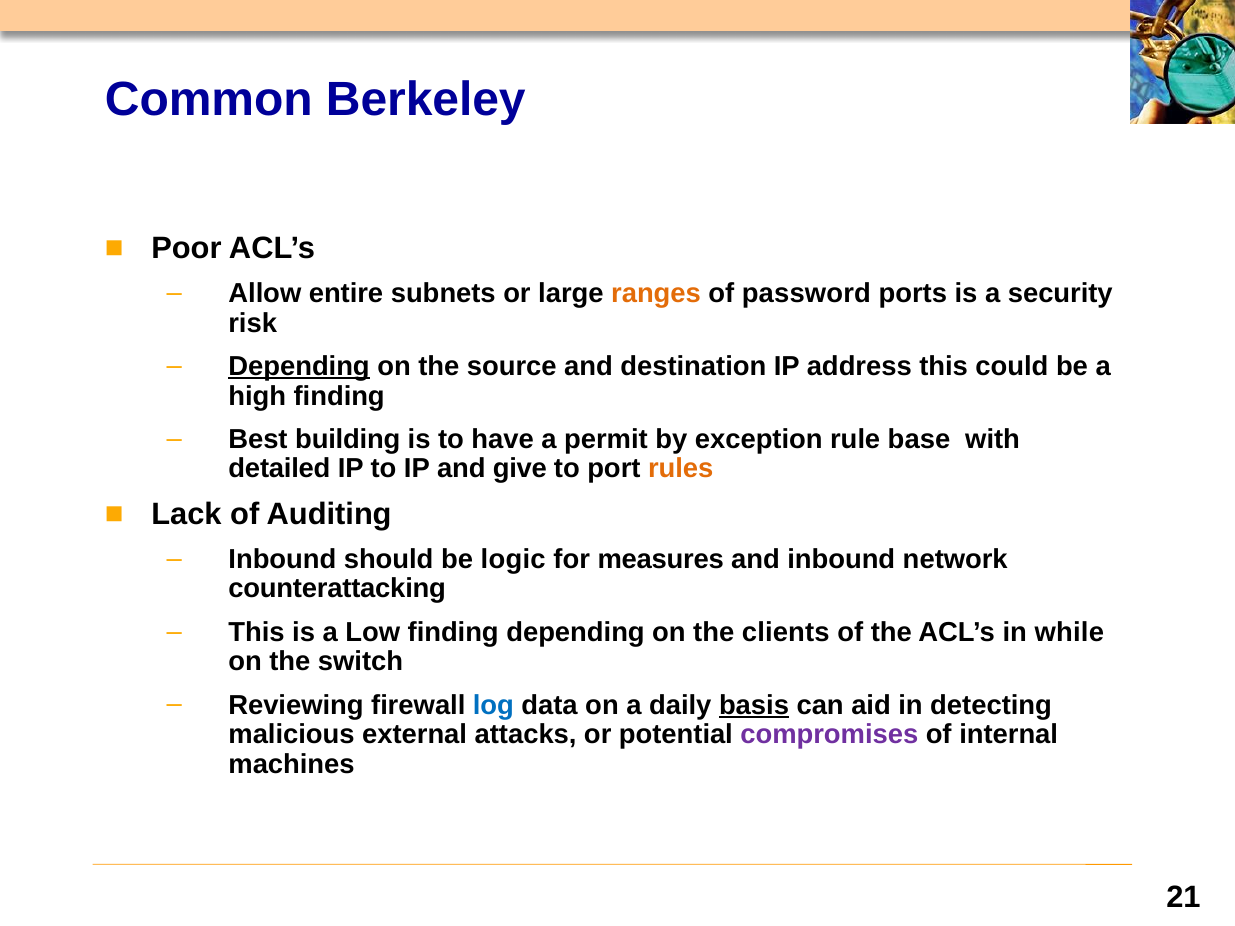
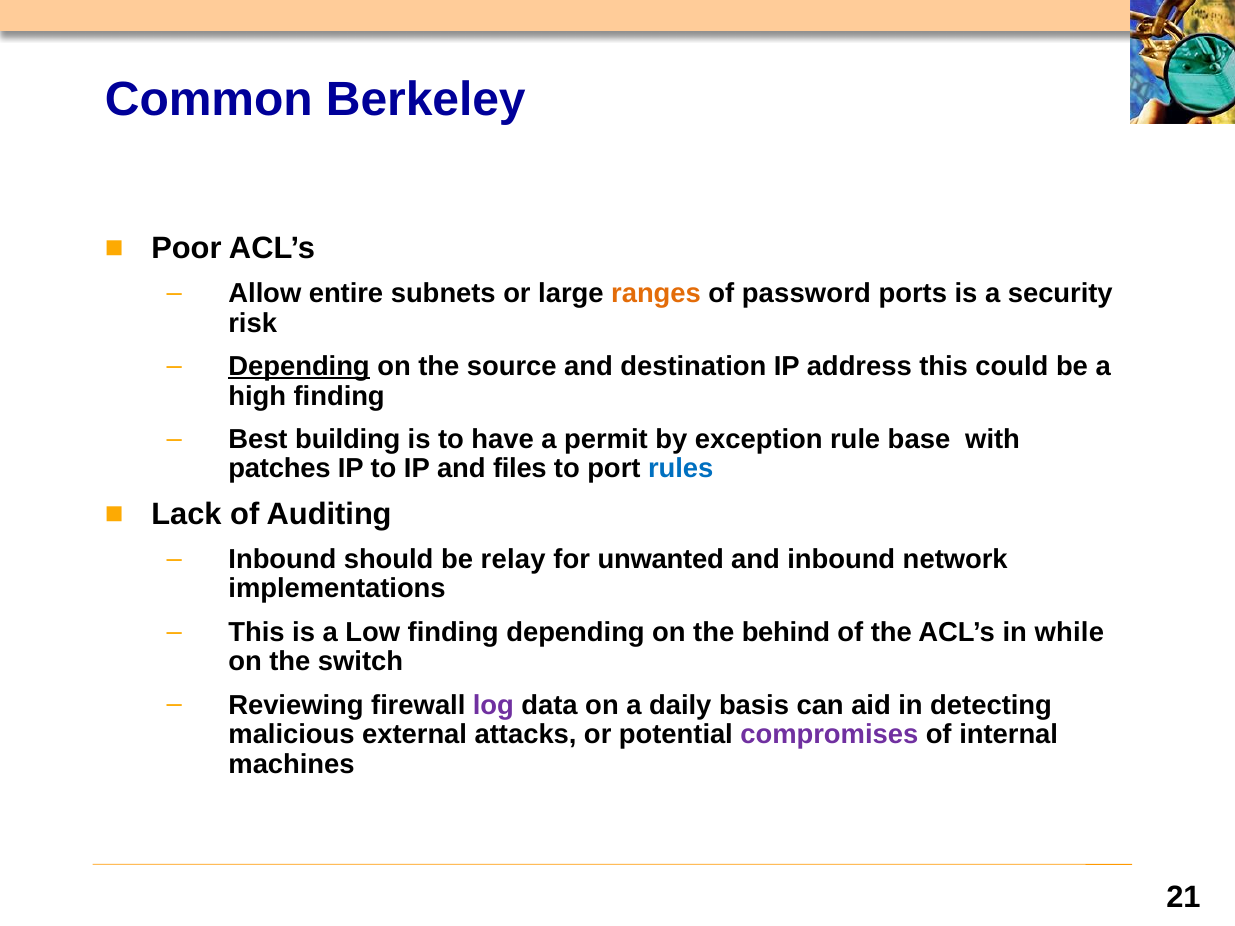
detailed: detailed -> patches (279, 469)
give: give -> files (520, 469)
rules colour: orange -> blue (681, 469)
logic: logic -> relay (513, 559)
measures: measures -> unwanted (661, 559)
counterattacking: counterattacking -> implementations (337, 589)
clients: clients -> behind (786, 632)
log colour: blue -> purple (493, 705)
basis underline: present -> none (754, 705)
